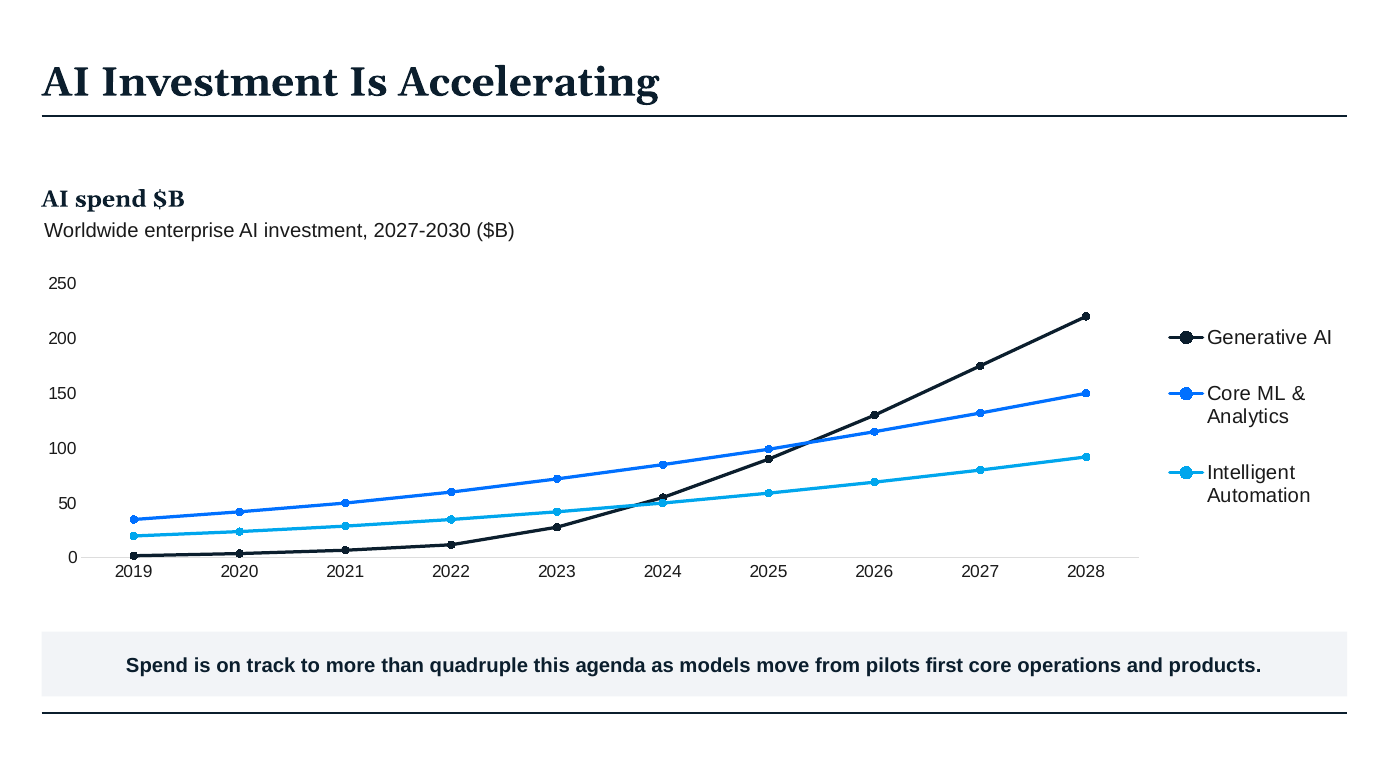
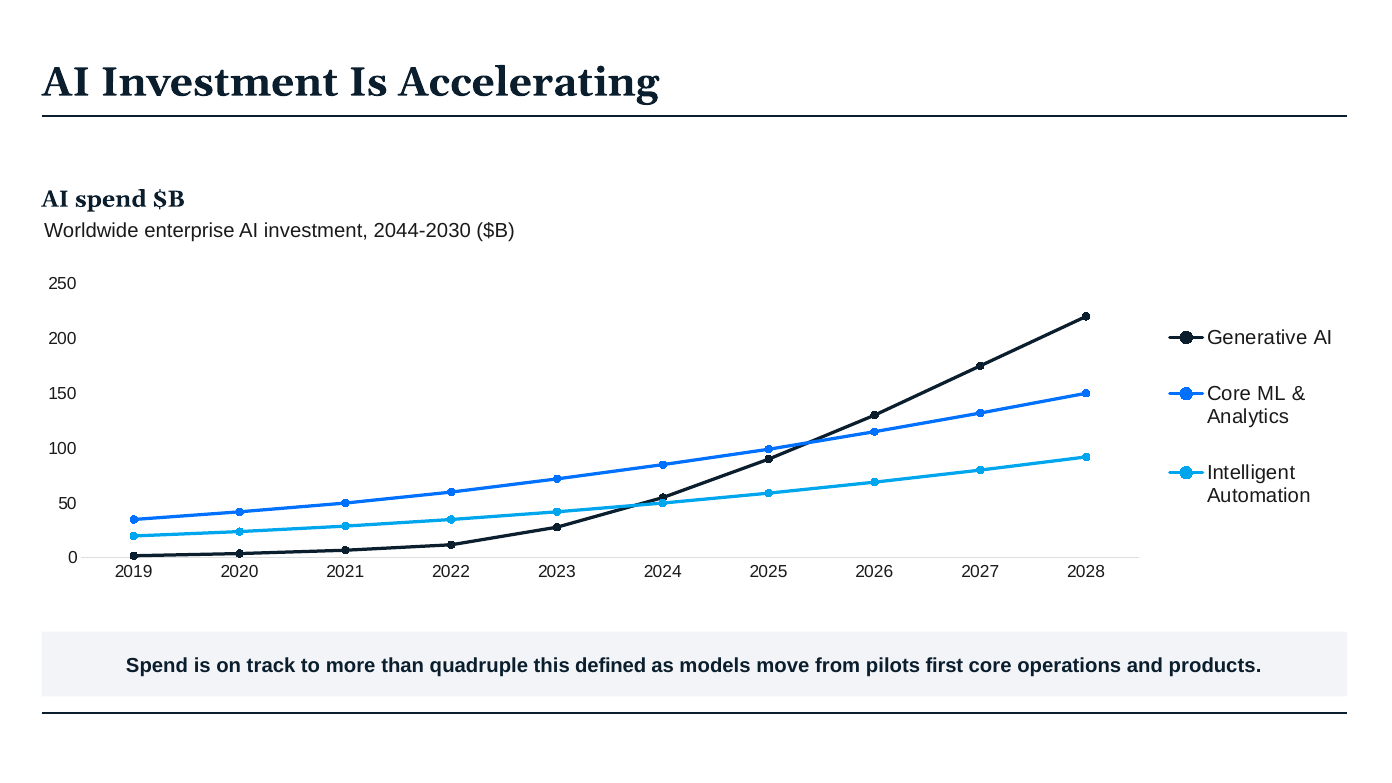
2027-2030: 2027-2030 -> 2044-2030 (422, 231)
agenda: agenda -> defined (611, 665)
